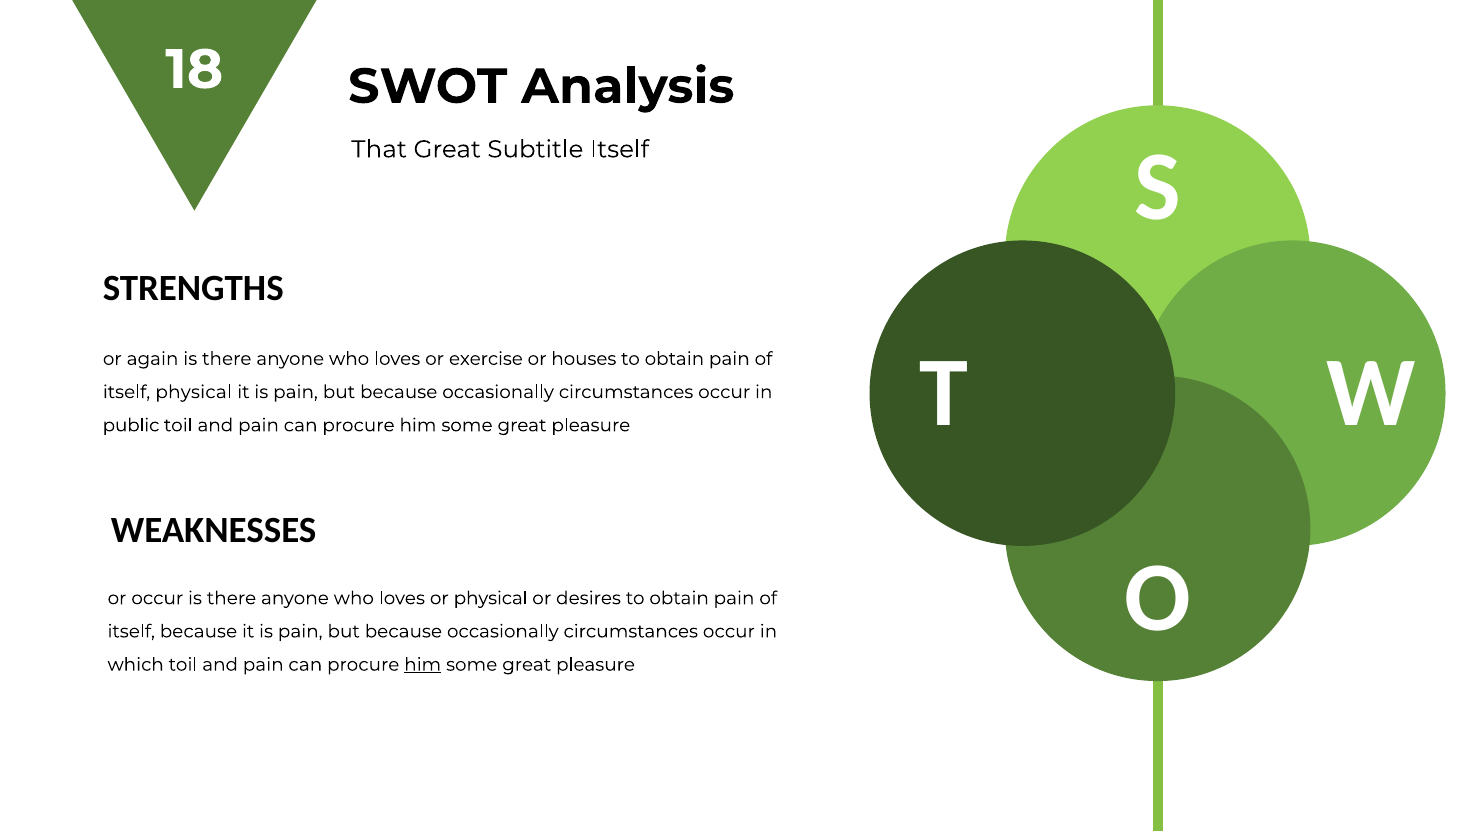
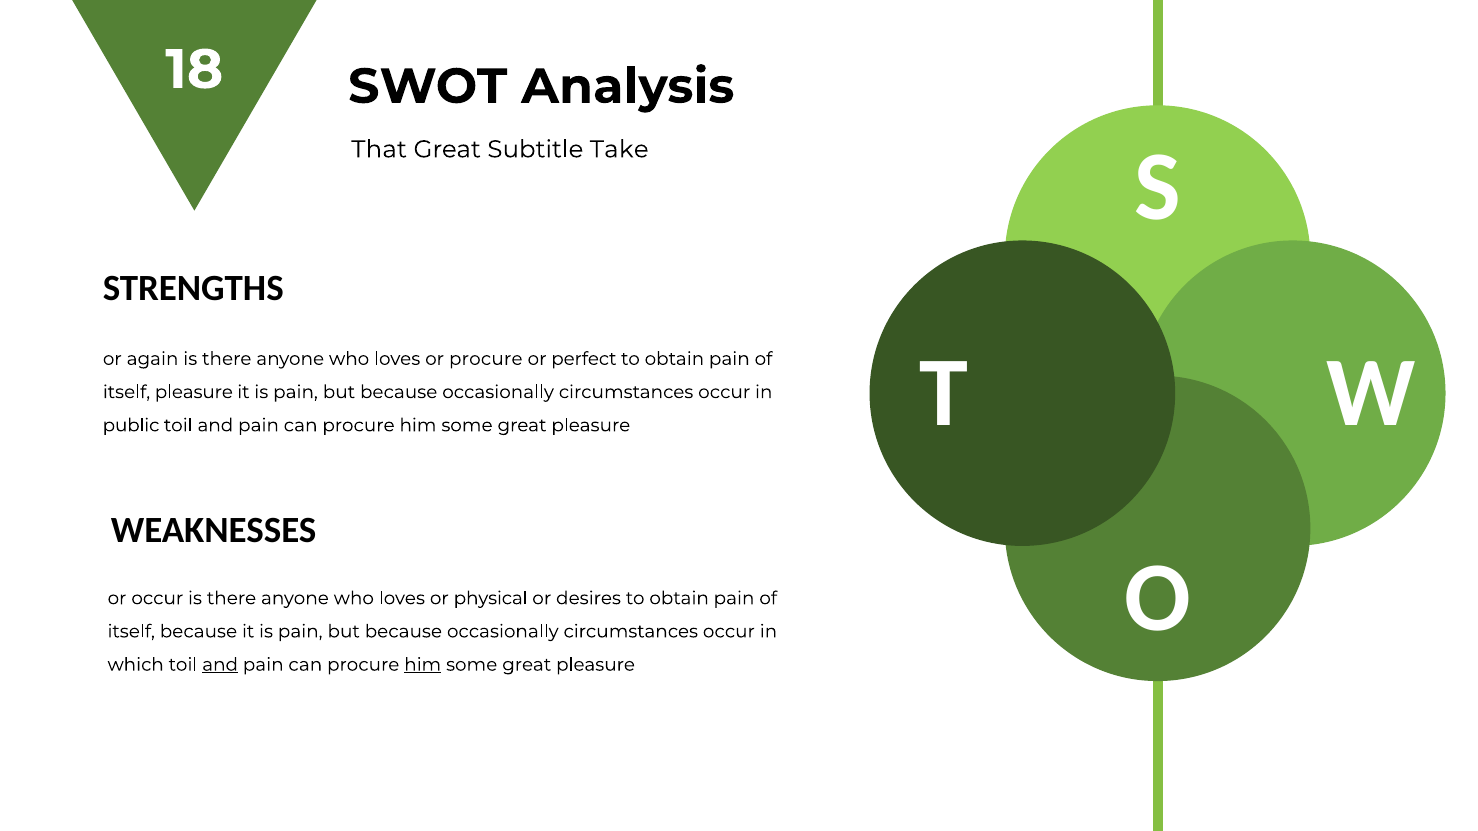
Subtitle Itself: Itself -> Take (619, 149)
or exercise: exercise -> procure (486, 359)
houses: houses -> perfect (584, 359)
itself physical: physical -> pleasure (194, 392)
and underline: none -> present (220, 665)
